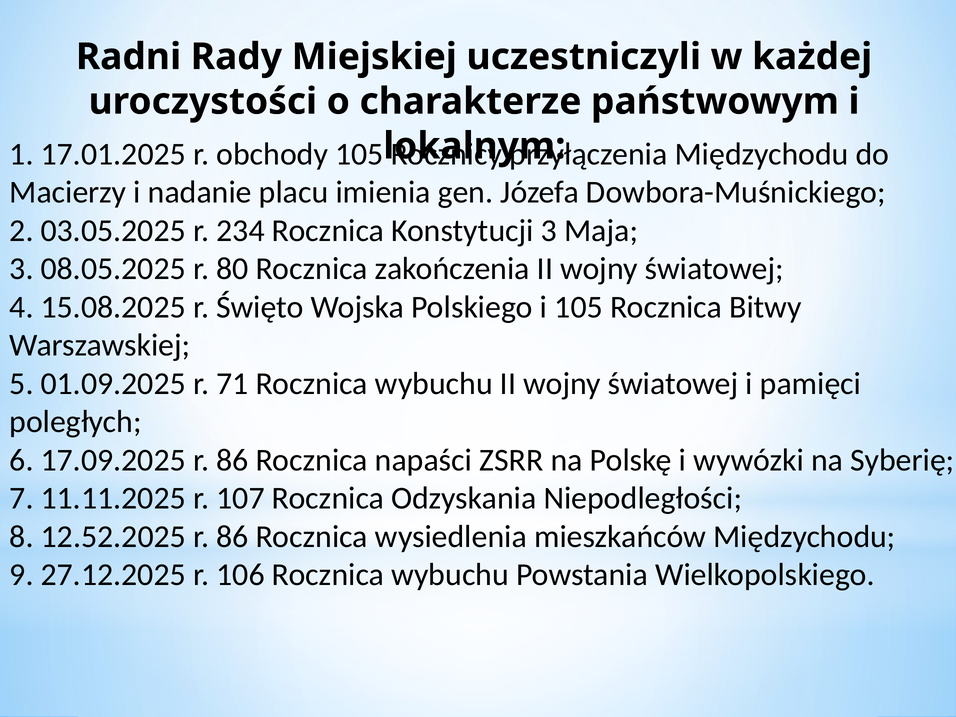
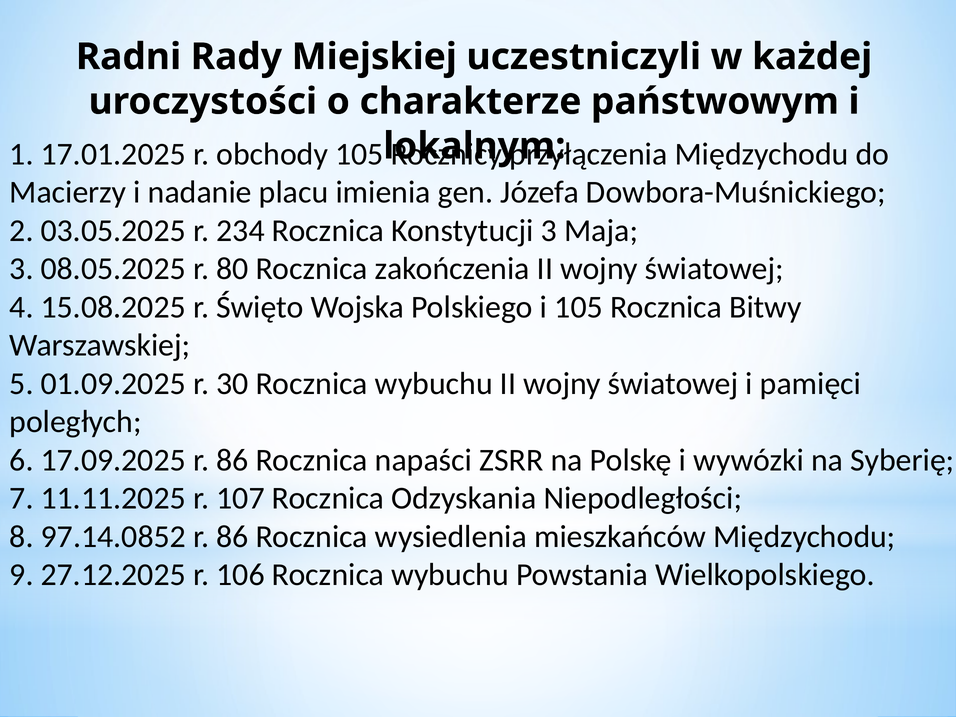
71: 71 -> 30 (232, 384)
12.52.2025: 12.52.2025 -> 97.14.0852 (113, 537)
